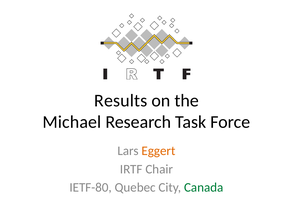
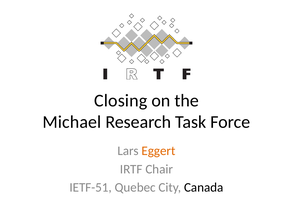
Results: Results -> Closing (121, 100)
IETF-80: IETF-80 -> IETF-51 (91, 187)
Canada colour: green -> black (204, 187)
